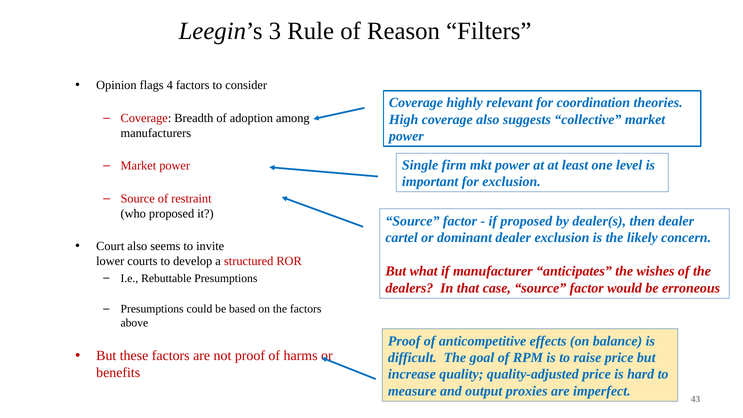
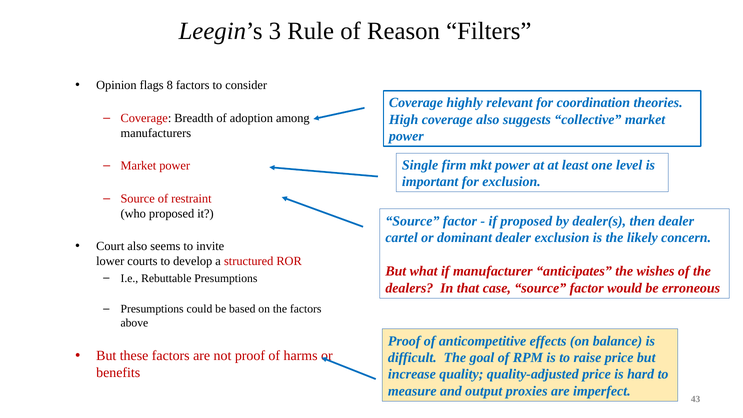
4: 4 -> 8 (170, 85)
